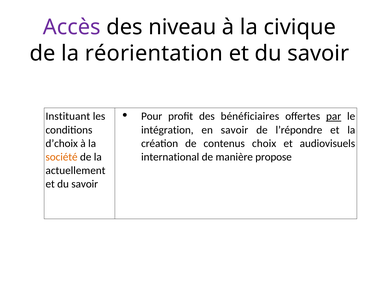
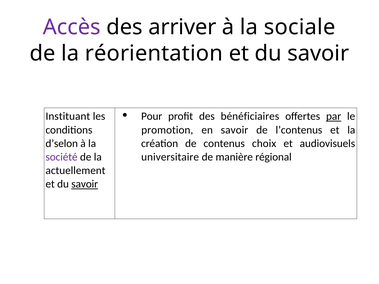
niveau: niveau -> arriver (182, 27)
civique: civique -> sociale (300, 27)
intégration: intégration -> promotion (167, 130)
l’répondre: l’répondre -> l’contenus (299, 130)
d’choix: d’choix -> d’selon (62, 144)
société colour: orange -> purple (62, 157)
international: international -> universitaire (170, 157)
propose: propose -> régional (273, 157)
savoir underline: none -> present (85, 184)
